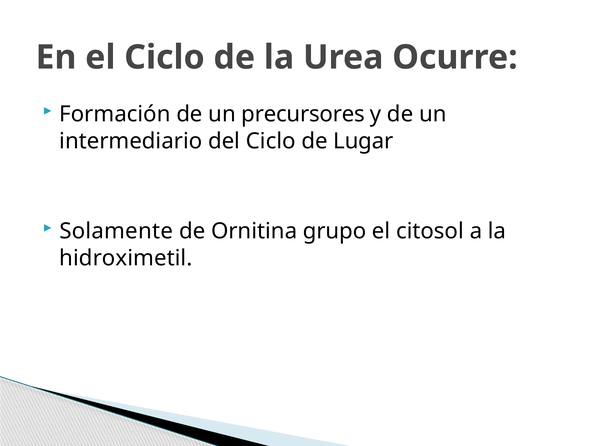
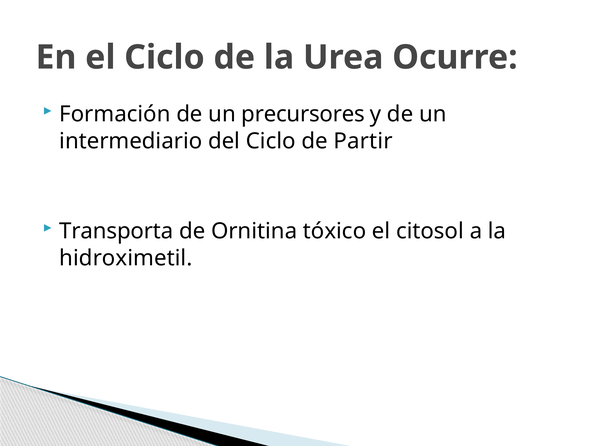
Lugar: Lugar -> Partir (363, 141)
Solamente: Solamente -> Transporta (116, 231)
grupo: grupo -> tóxico (335, 231)
